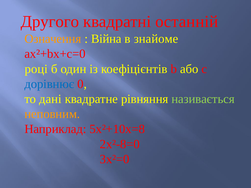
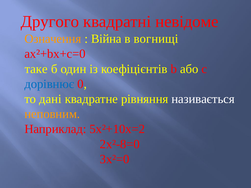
останній: останній -> невідоме (187, 22)
знайоме: знайоме -> вогнищі (156, 39)
році: році -> таке (36, 69)
називається colour: light green -> white (203, 99)
5х²+10х=8: 5х²+10х=8 -> 5х²+10х=2 (117, 129)
